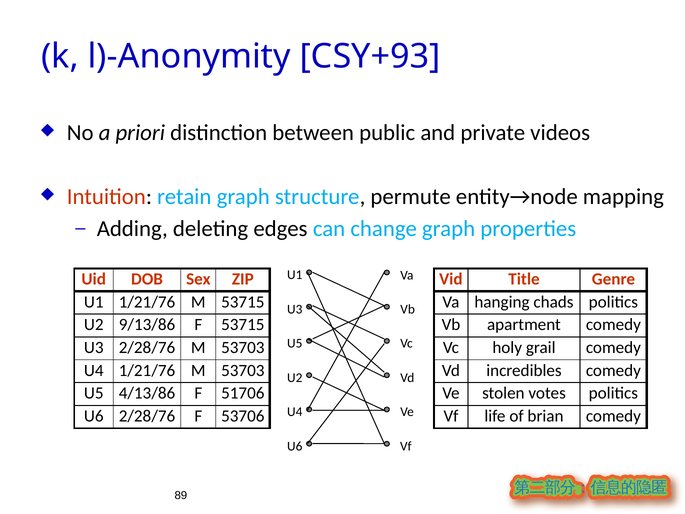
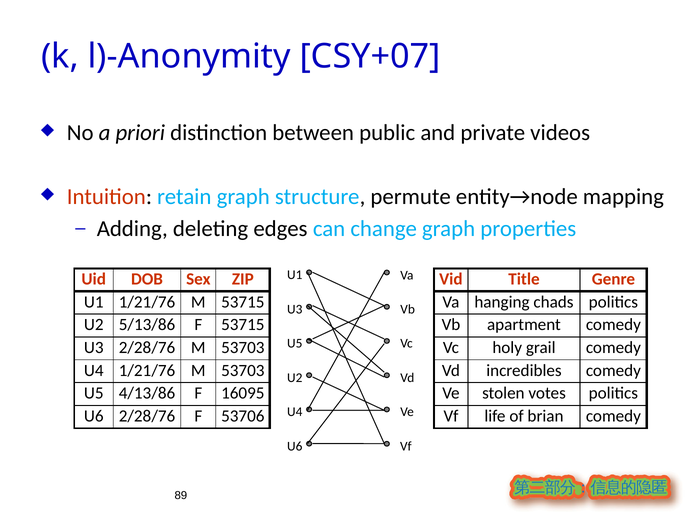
CSY+93: CSY+93 -> CSY+07 (370, 57)
9/13/86: 9/13/86 -> 5/13/86 (147, 325)
51706: 51706 -> 16095 (243, 393)
